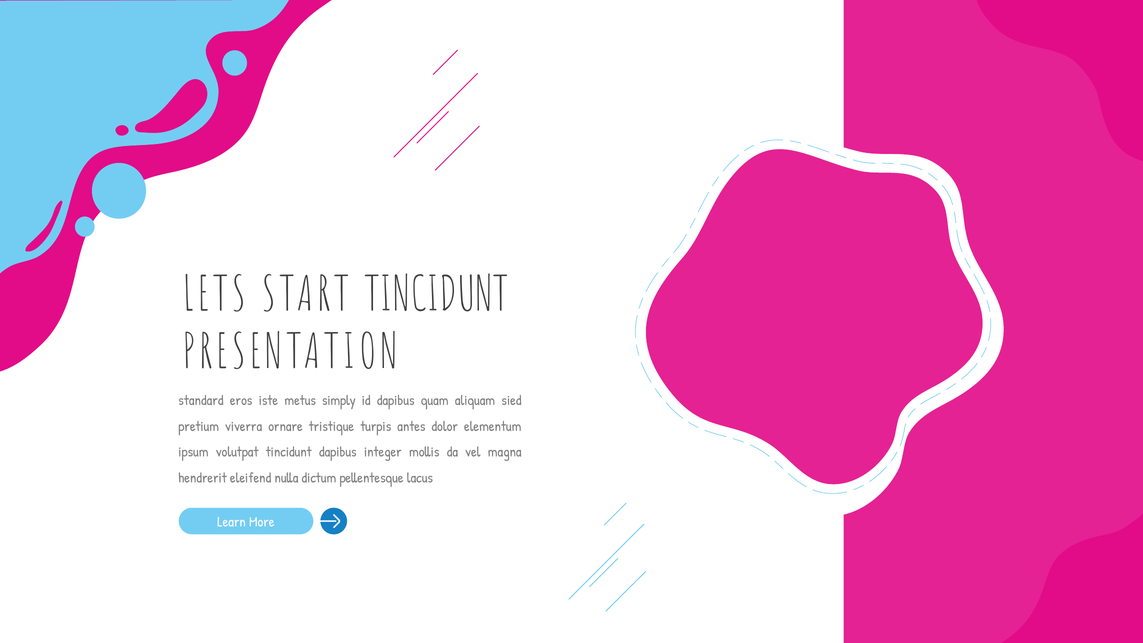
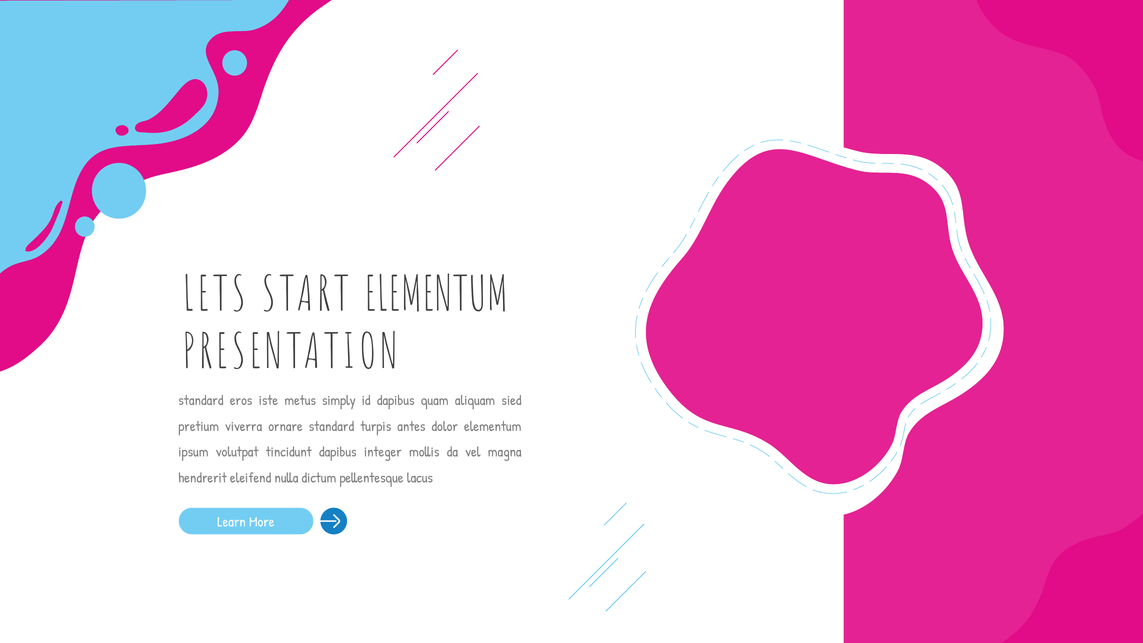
START TINCIDUNT: TINCIDUNT -> ELEMENTUM (436, 295)
ornare tristique: tristique -> standard (331, 426)
